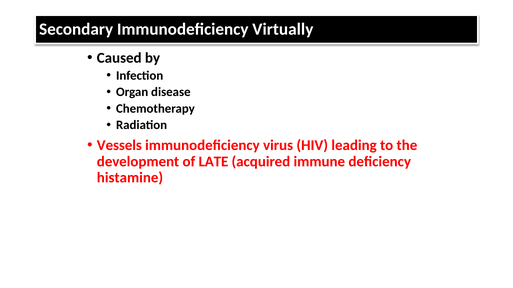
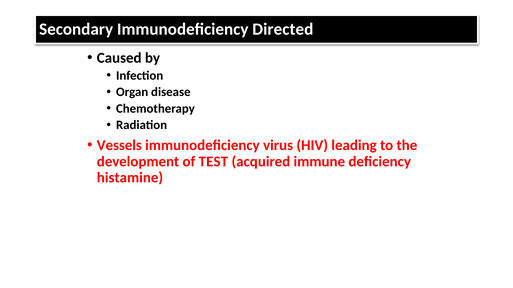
Virtually: Virtually -> Directed (283, 29)
LATE: LATE -> TEST (213, 162)
